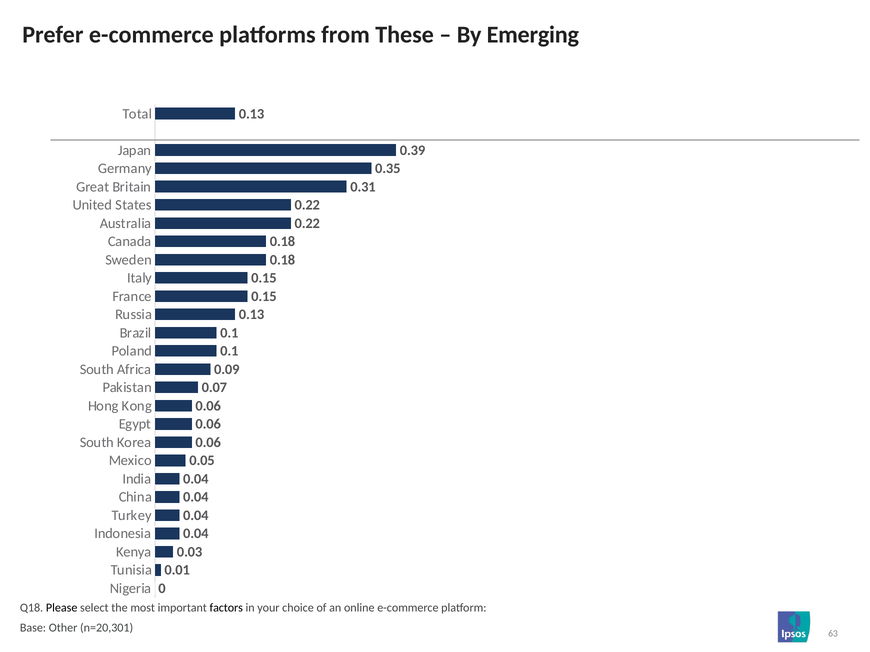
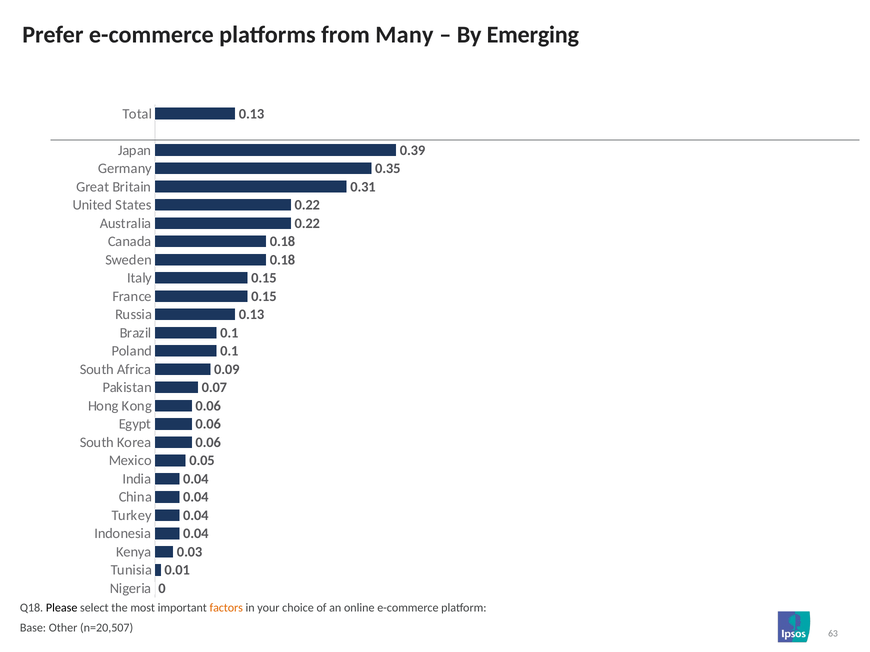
These: These -> Many (404, 35)
factors colour: black -> orange (226, 608)
n=20,301: n=20,301 -> n=20,507 (107, 628)
